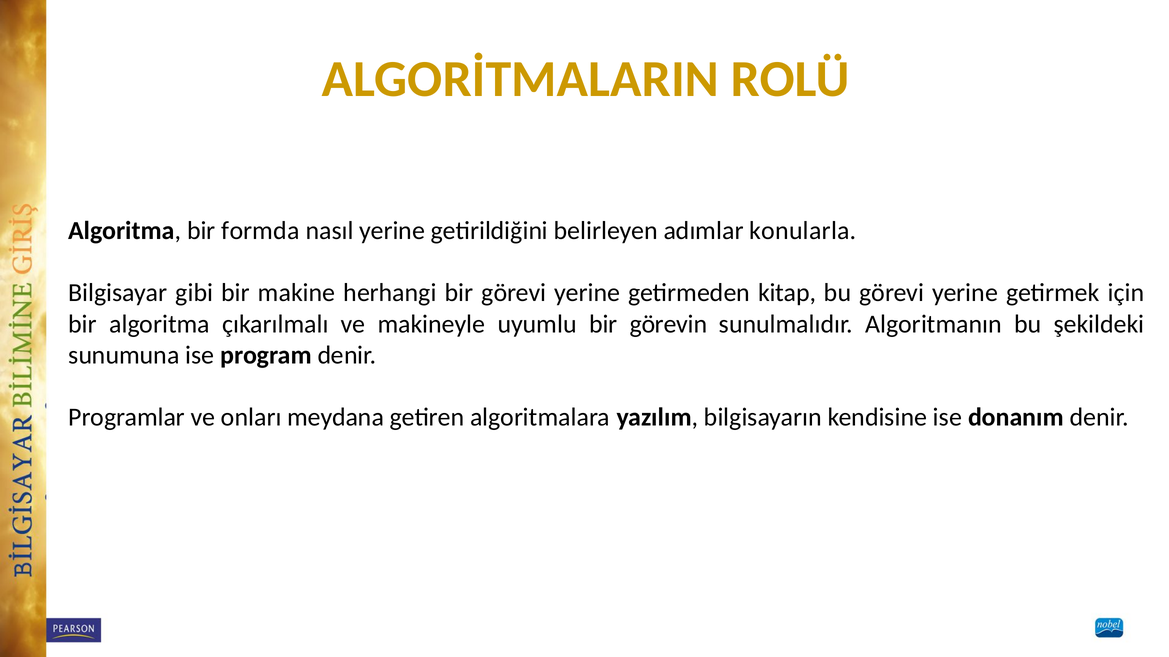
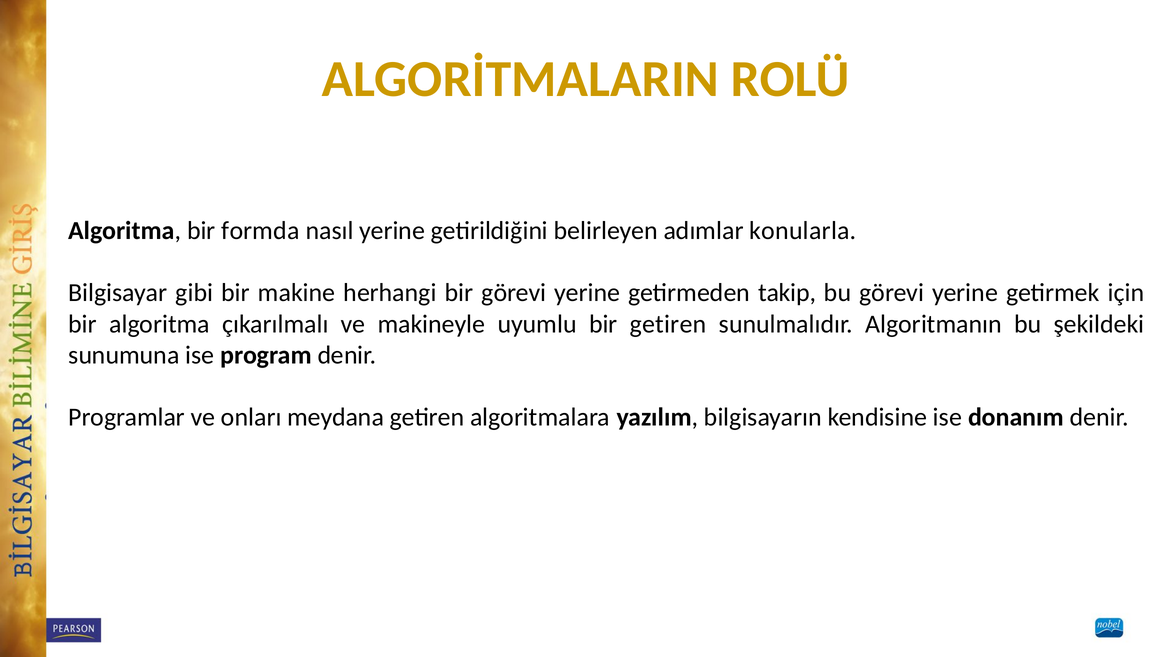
kitap: kitap -> takip (787, 293)
bir görevin: görevin -> getiren (668, 324)
